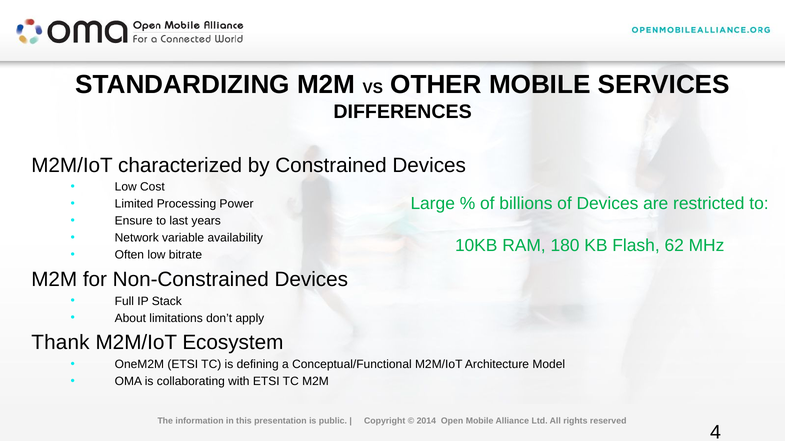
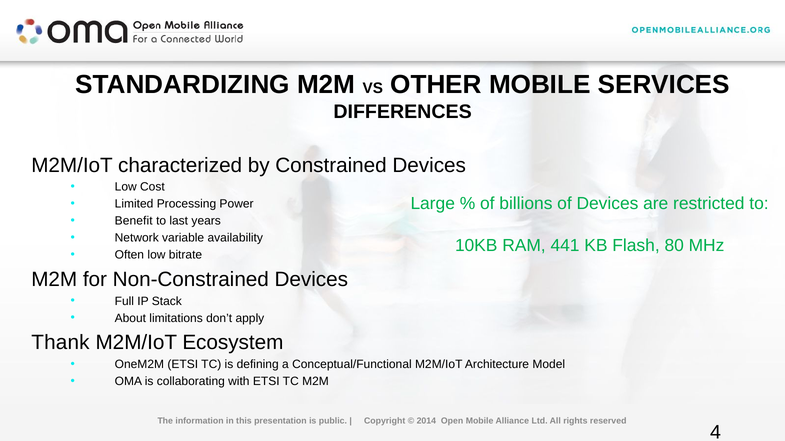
Ensure: Ensure -> Benefit (134, 221)
180: 180 -> 441 (565, 246)
62: 62 -> 80 (674, 246)
